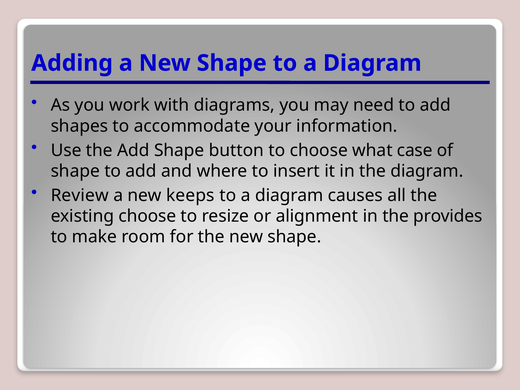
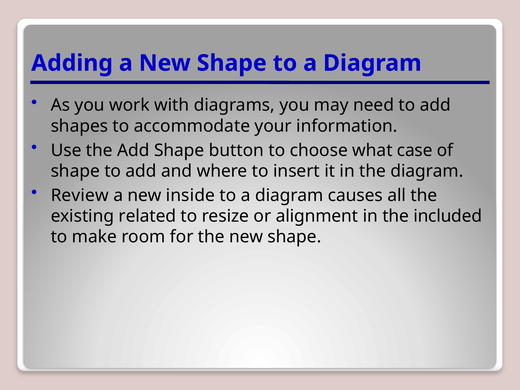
keeps: keeps -> inside (190, 195)
existing choose: choose -> related (147, 216)
provides: provides -> included (448, 216)
